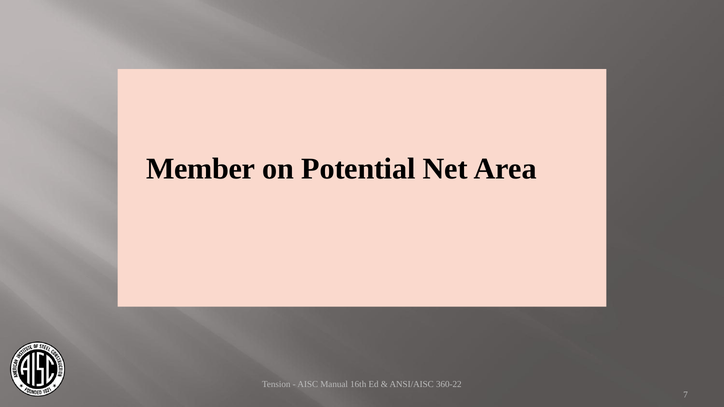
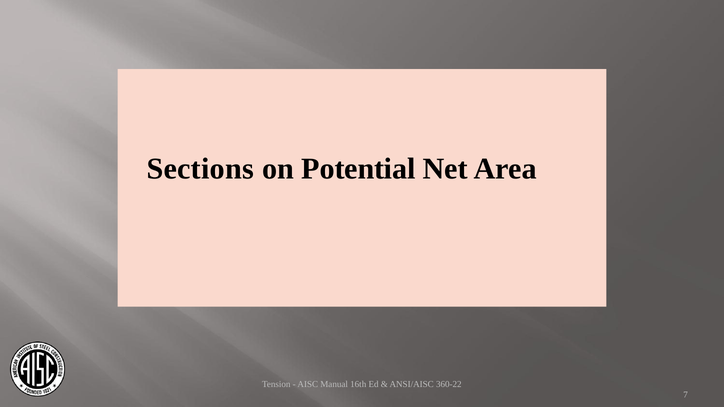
Member: Member -> Sections (200, 169)
